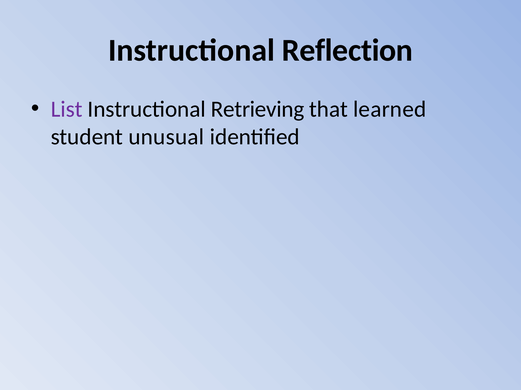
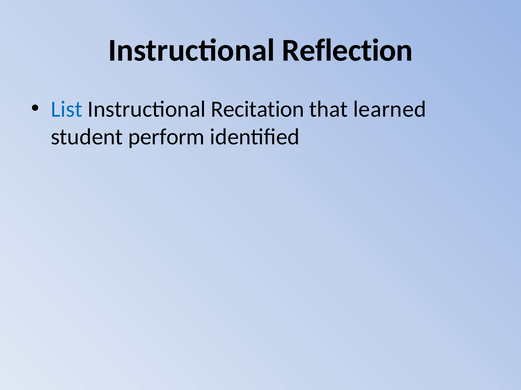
List colour: purple -> blue (67, 109)
Retrieving: Retrieving -> Recitation (258, 109)
unusual: unusual -> perform (166, 137)
